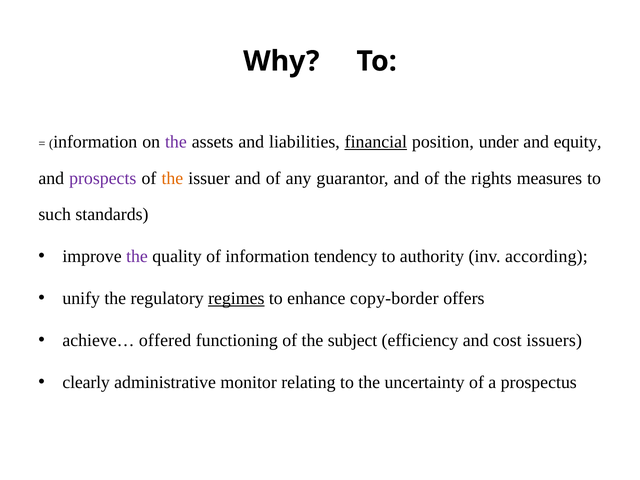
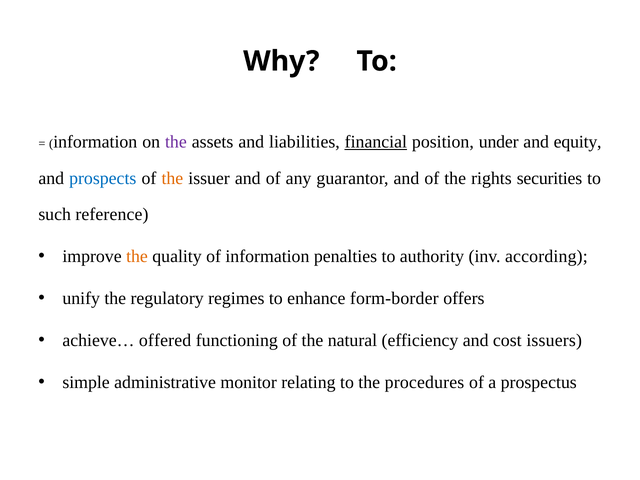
prospects colour: purple -> blue (103, 178)
measures: measures -> securities (549, 178)
standards: standards -> reference (112, 215)
the colour: purple -> orange (137, 257)
tendency: tendency -> penalties (345, 257)
regimes underline: present -> none (236, 298)
copy-border: copy-border -> form-border (394, 298)
subject: subject -> natural (352, 340)
clearly: clearly -> simple (86, 382)
uncertainty: uncertainty -> procedures (424, 382)
